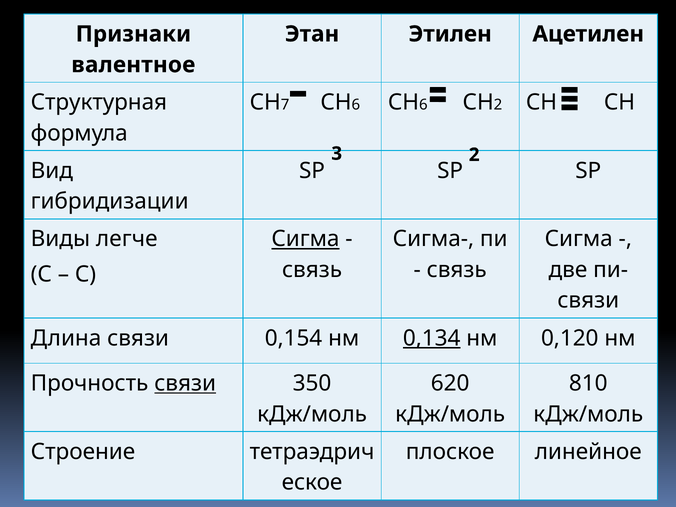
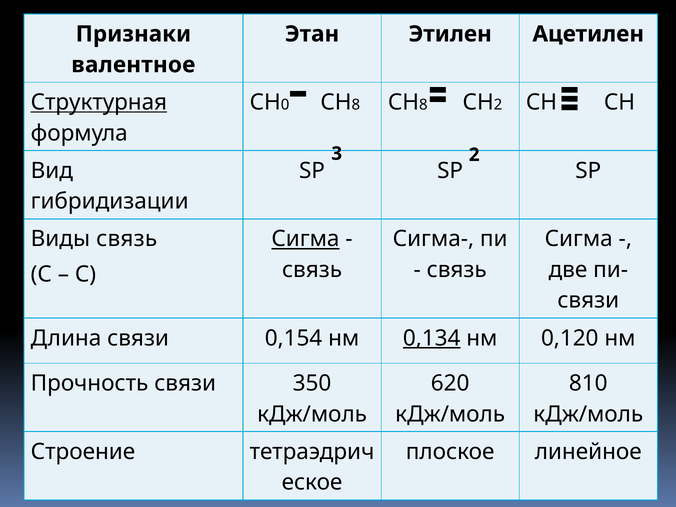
Структурная underline: none -> present (99, 102)
7: 7 -> 0 (285, 105)
6: 6 -> 8 (356, 105)
6: 6 -> 8 (423, 105)
Виды легче: легче -> связь (127, 239)
связи underline: present -> none (185, 383)
